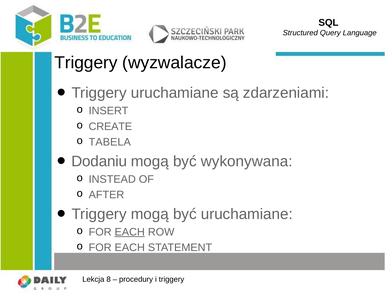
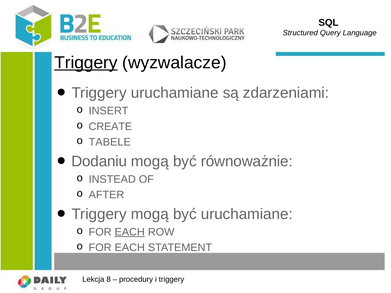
Triggery underline: none -> present (86, 63)
TABELA: TABELA -> TABELE (110, 142)
wykonywana: wykonywana -> równoważnie (247, 161)
